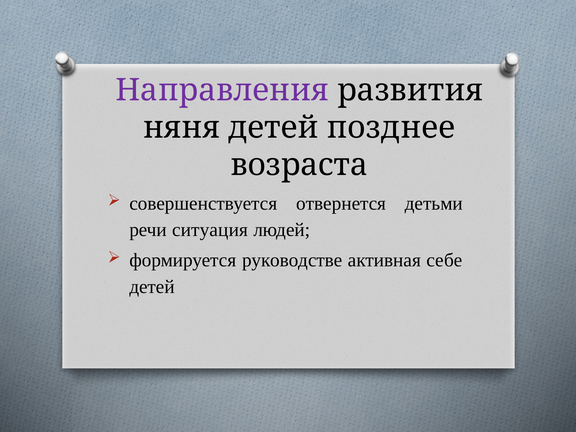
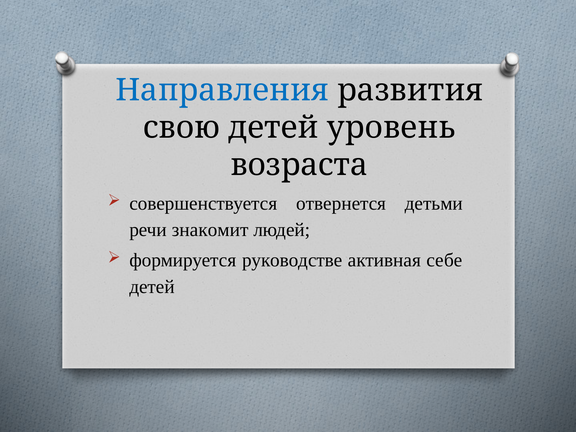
Направления colour: purple -> blue (222, 90)
няня: няня -> свою (182, 128)
позднее: позднее -> уровень (391, 128)
ситуация: ситуация -> знакомит (210, 230)
